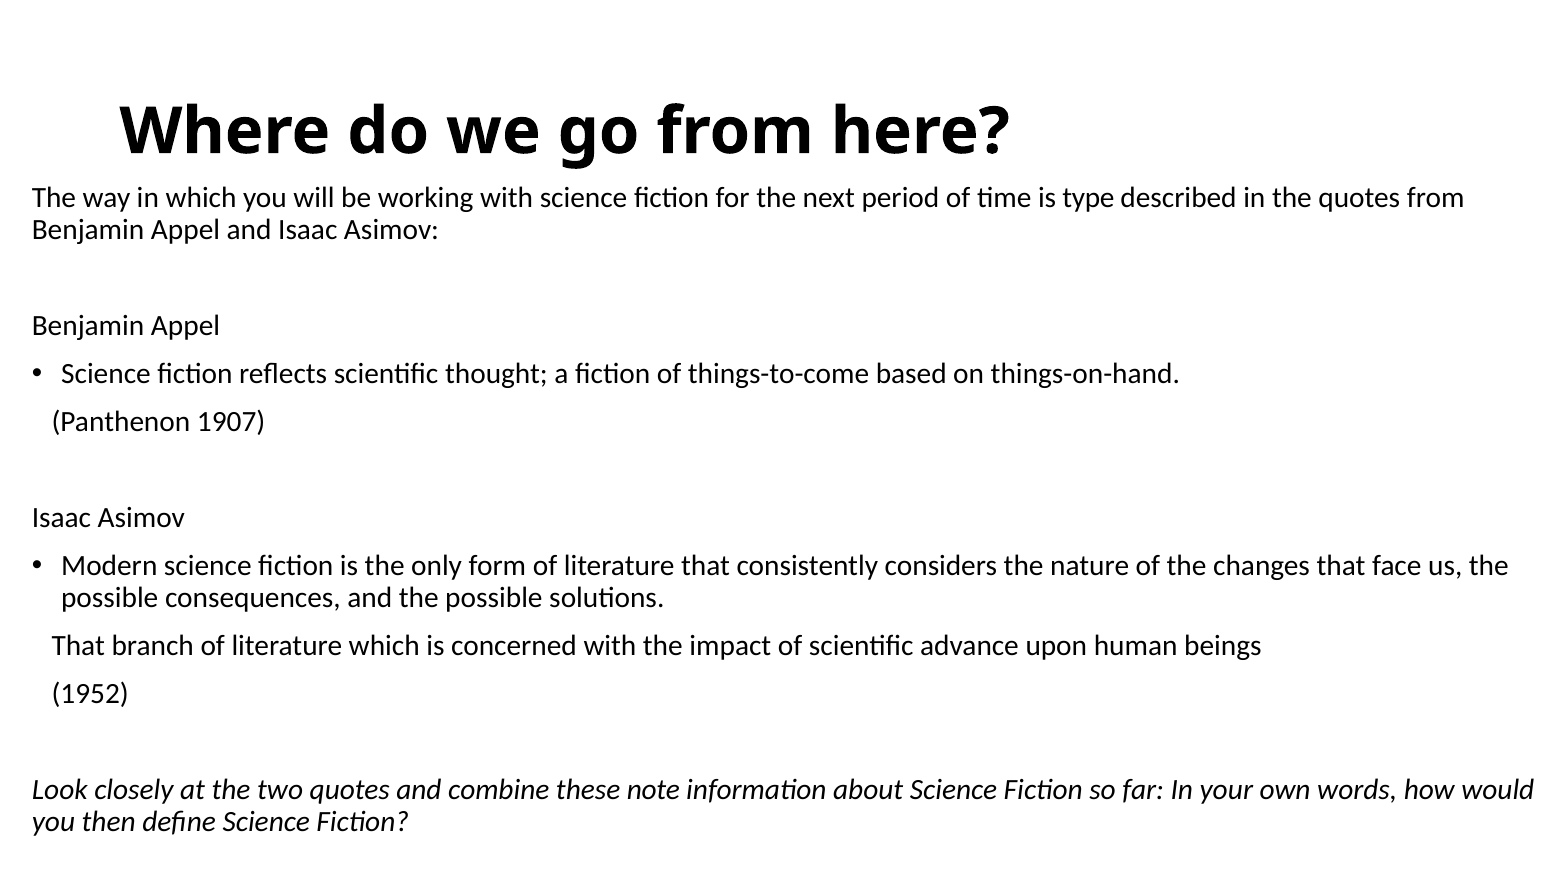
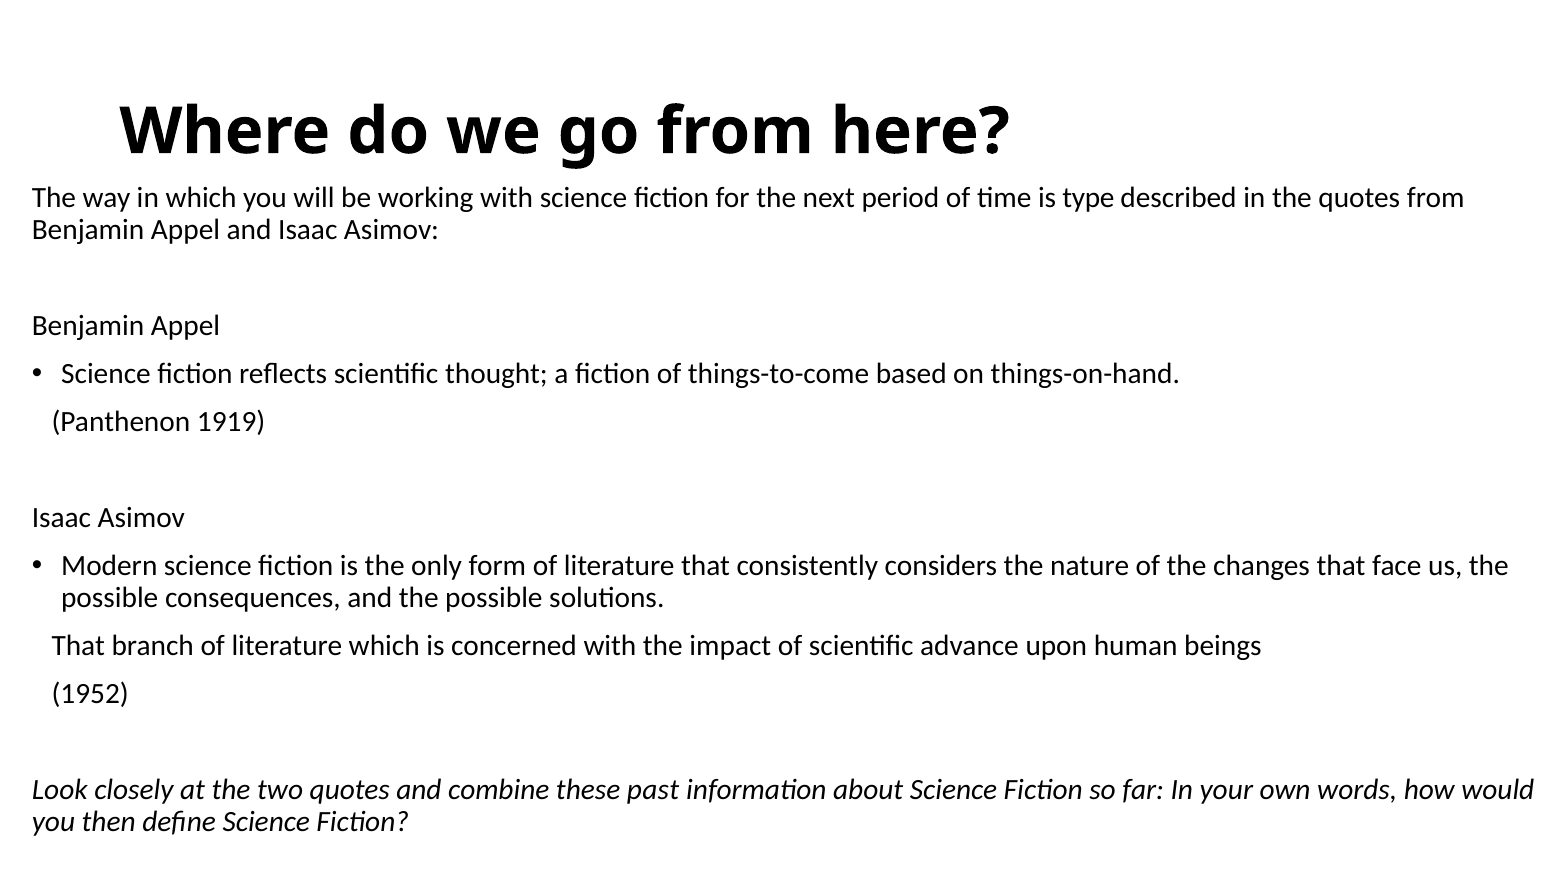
1907: 1907 -> 1919 (231, 422)
note: note -> past (653, 790)
